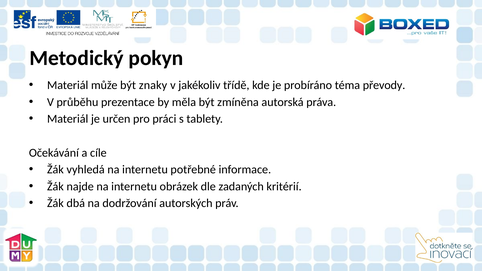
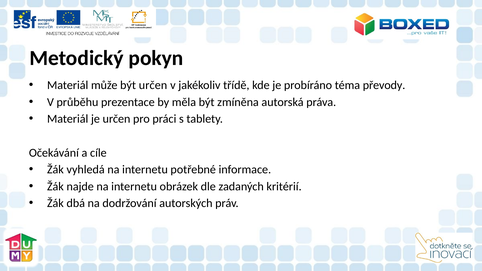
být znaky: znaky -> určen (153, 85)
